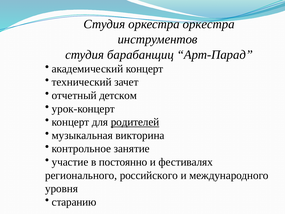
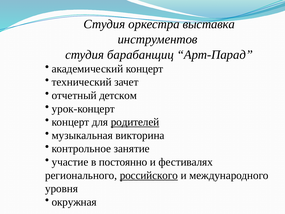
оркестра оркестра: оркестра -> выставка (209, 24)
российского underline: none -> present (149, 175)
старанию: старанию -> окружная (74, 202)
